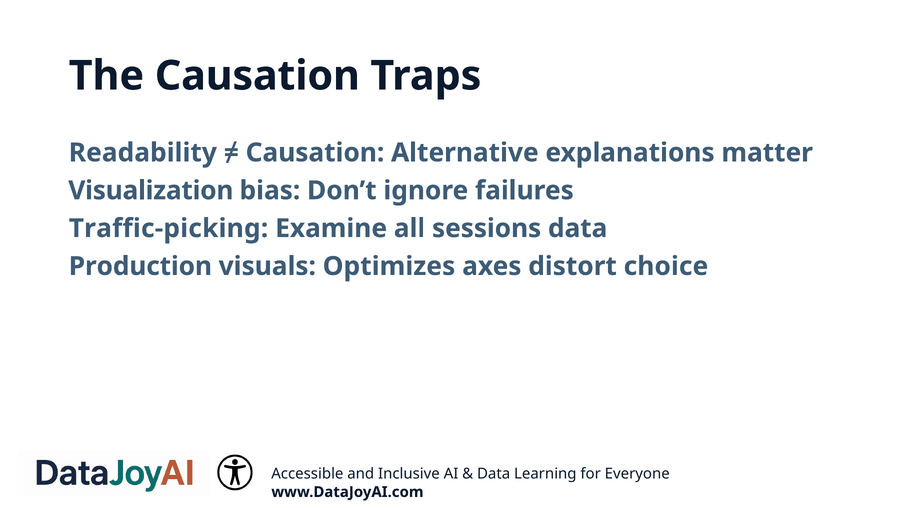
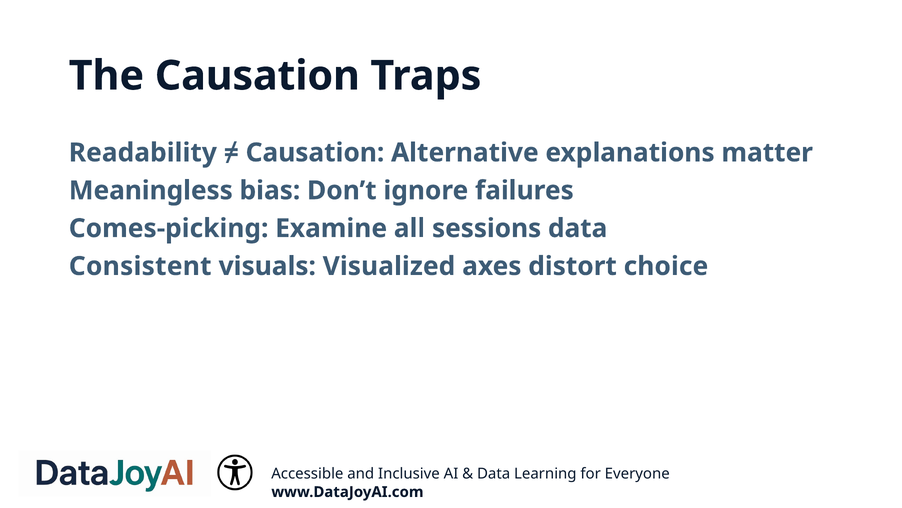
Visualization: Visualization -> Meaningless (151, 190)
Traffic-picking: Traffic-picking -> Comes-picking (169, 228)
Production: Production -> Consistent (140, 266)
Optimizes: Optimizes -> Visualized (389, 266)
